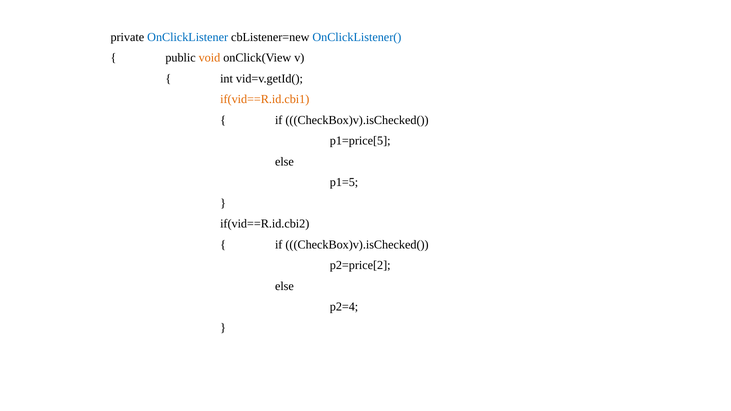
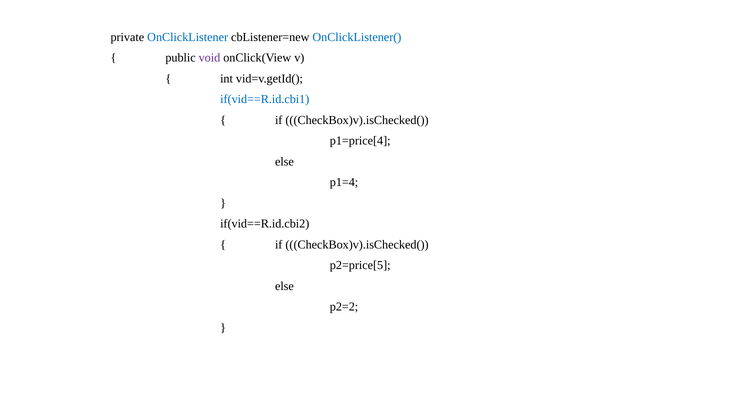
void colour: orange -> purple (209, 58)
if(vid==R.id.cbi1 colour: orange -> blue (265, 99)
p1=price[5: p1=price[5 -> p1=price[4 (360, 141)
p1=5: p1=5 -> p1=4 (344, 182)
p2=price[2: p2=price[2 -> p2=price[5 (360, 265)
p2=4: p2=4 -> p2=2 (344, 307)
